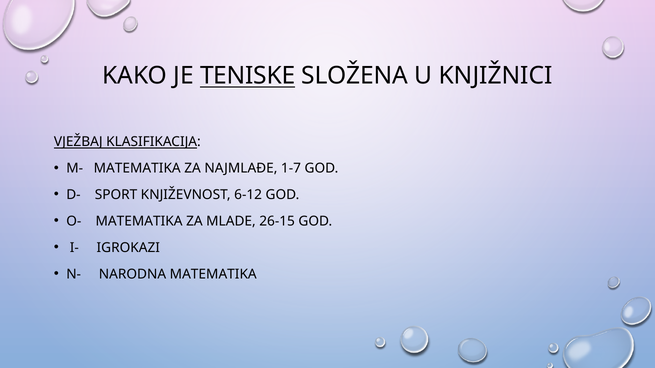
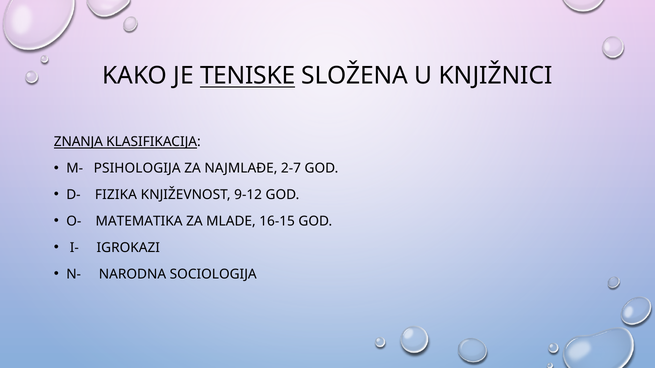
VJEŽBAJ: VJEŽBAJ -> ZNANJA (78, 142)
M- MATEMATIKA: MATEMATIKA -> PSIHOLOGIJA (137, 169)
1-7: 1-7 -> 2-7 (291, 169)
SPORT: SPORT -> FIZIKA (116, 195)
6-12: 6-12 -> 9-12 (248, 195)
26-15: 26-15 -> 16-15 (277, 221)
NARODNA MATEMATIKA: MATEMATIKA -> SOCIOLOGIJA (213, 274)
